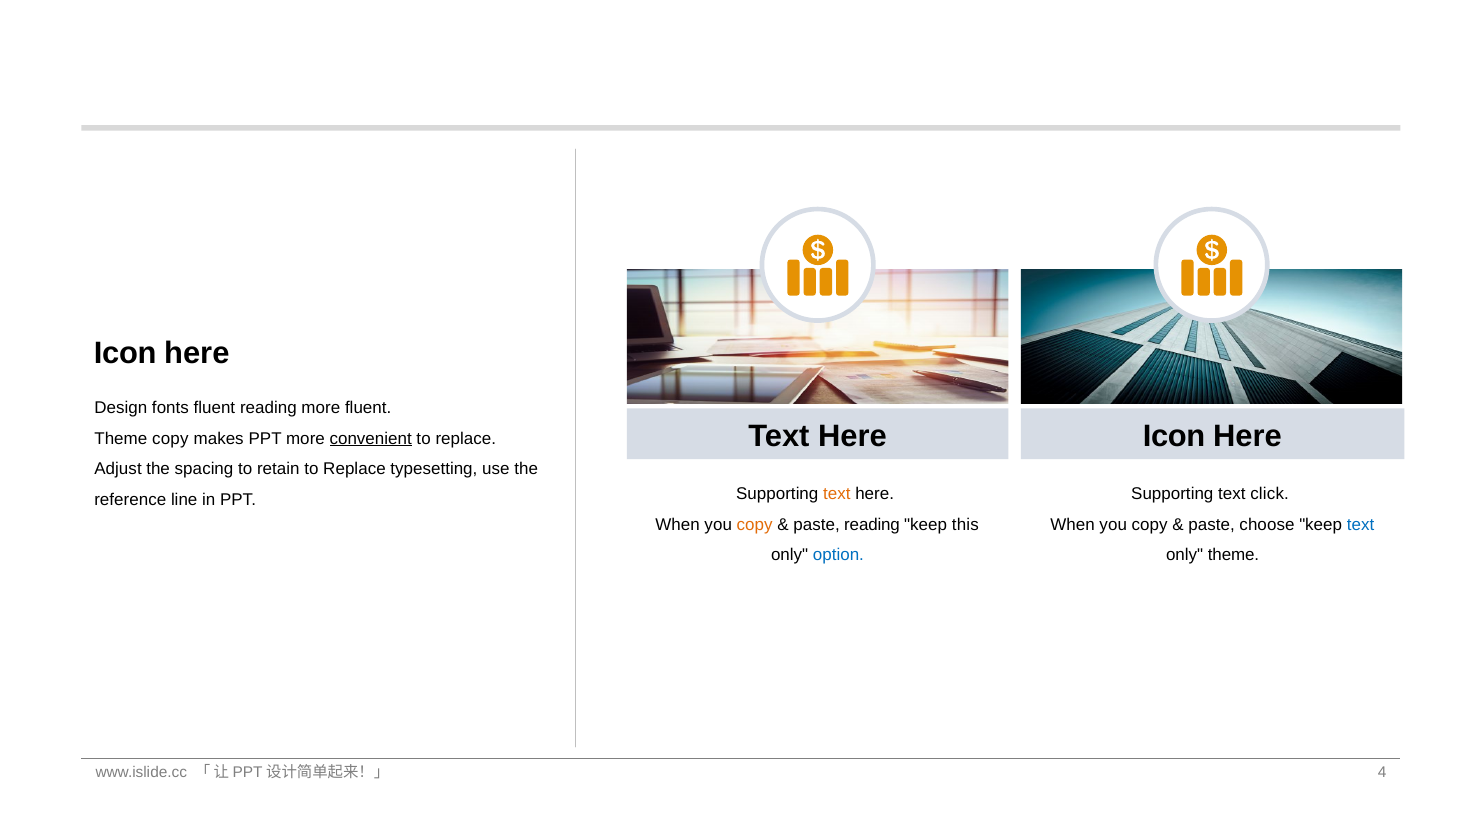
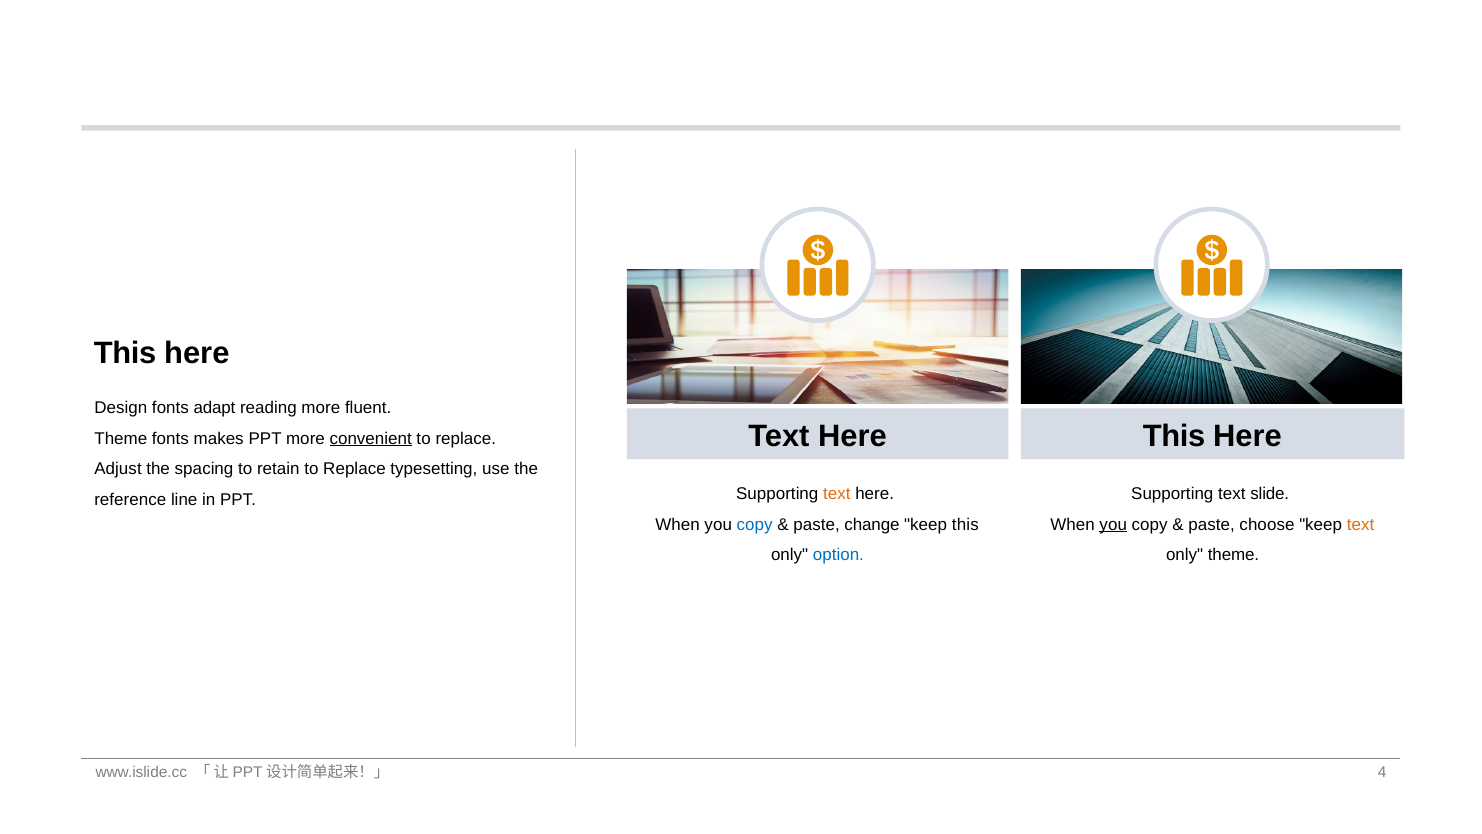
Icon: Icon -> This (125, 353)
fonts fluent: fluent -> adapt (214, 408)
Here Icon: Icon -> This (1174, 436)
Theme copy: copy -> fonts (170, 438)
click: click -> slide (1270, 494)
copy colour: orange -> blue (755, 524)
paste reading: reading -> change (872, 524)
you underline: none -> present (1113, 524)
text colour: blue -> orange (1361, 524)
